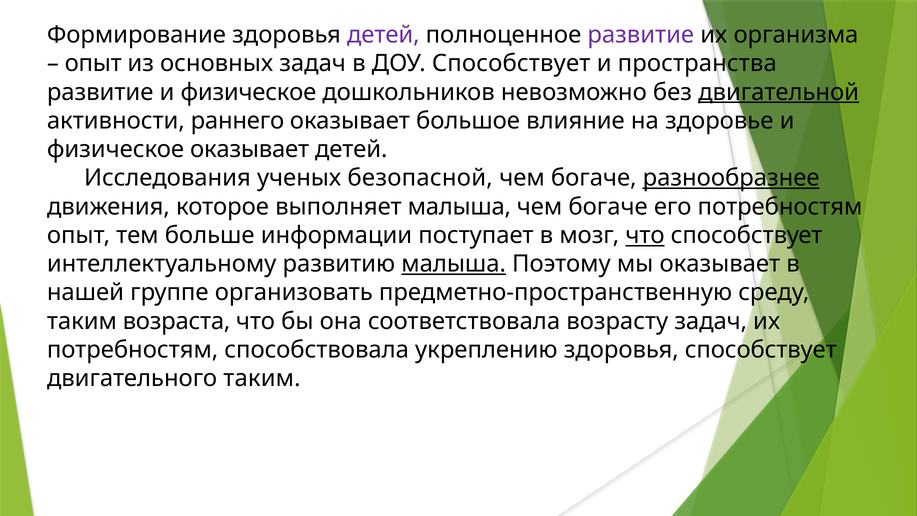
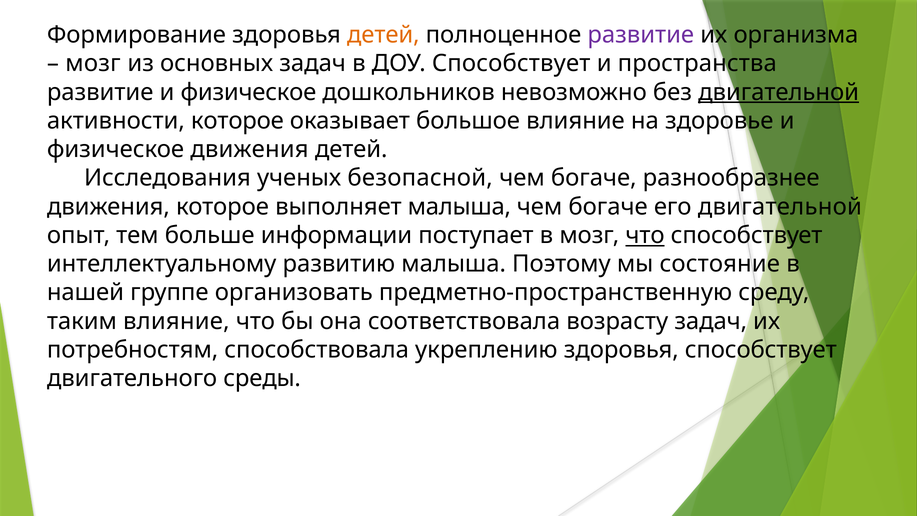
детей colour: purple -> orange (383, 35)
опыт: опыт -> мозг (93, 64)
активности раннего: раннего -> которое (237, 121)
физическое оказывает: оказывает -> движения (249, 149)
разнообразнее underline: present -> none (731, 178)
его потребностям: потребностям -> двигательной (780, 207)
малыша underline: present -> none (454, 264)
мы оказывает: оказывает -> состояние (720, 264)
таким возраста: возраста -> влияние (176, 321)
двигательного таким: таким -> среды (262, 378)
